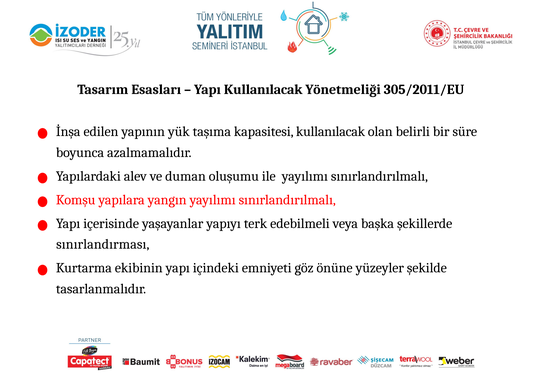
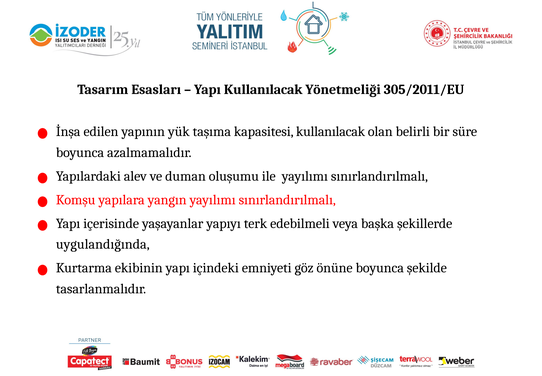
sınırlandırması: sınırlandırması -> uygulandığında (103, 244)
önüne yüzeyler: yüzeyler -> boyunca (380, 268)
